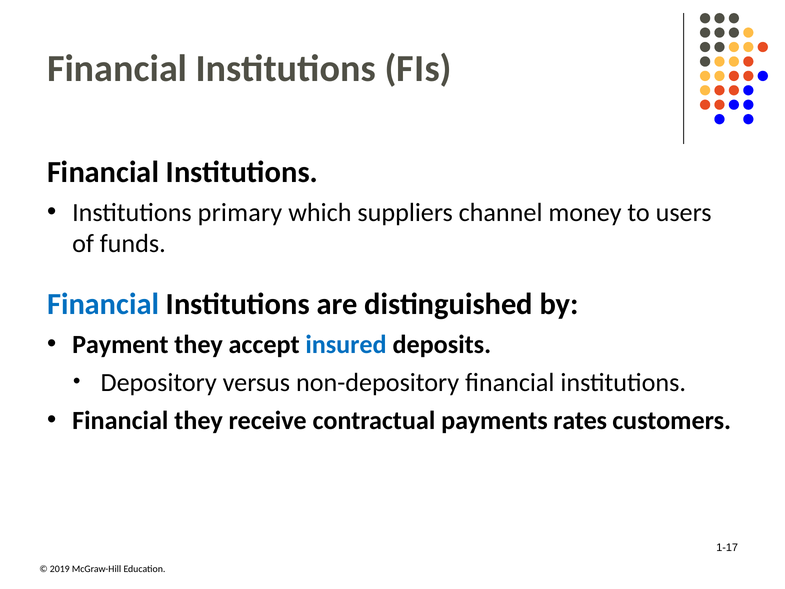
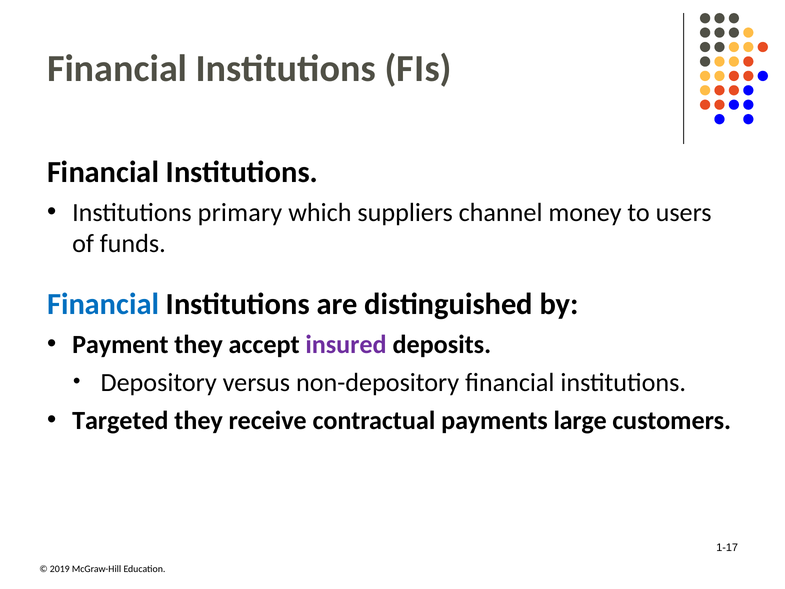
insured colour: blue -> purple (346, 344)
Financial: Financial -> Targeted (120, 420)
rates: rates -> large (580, 420)
